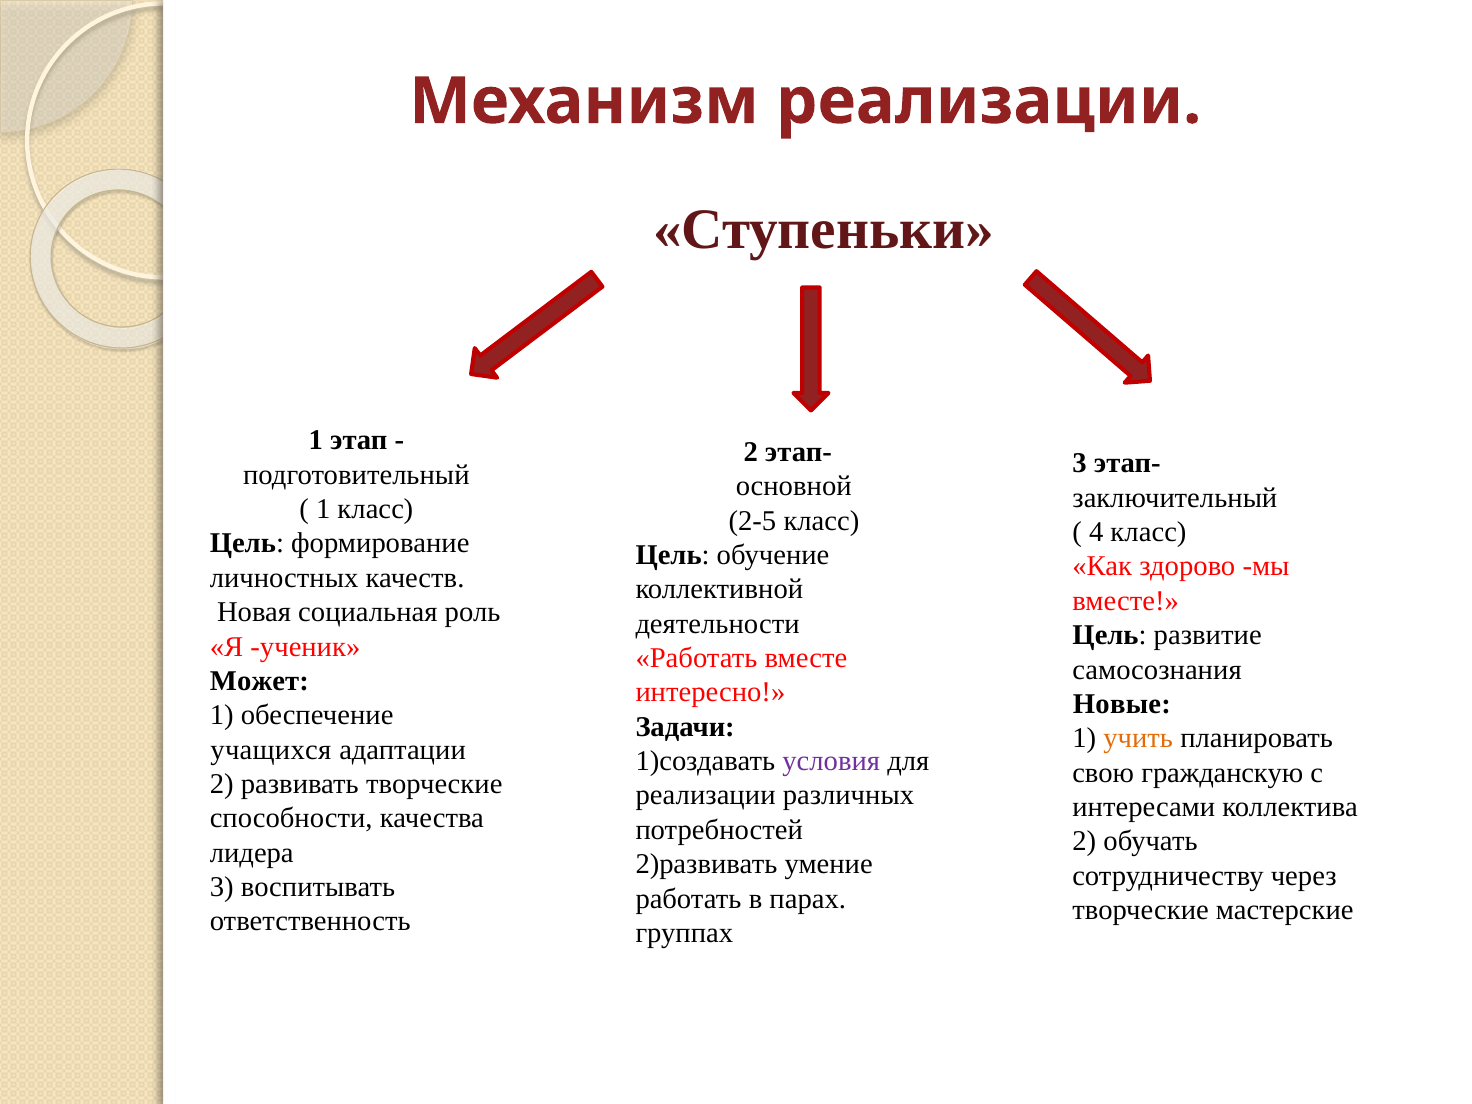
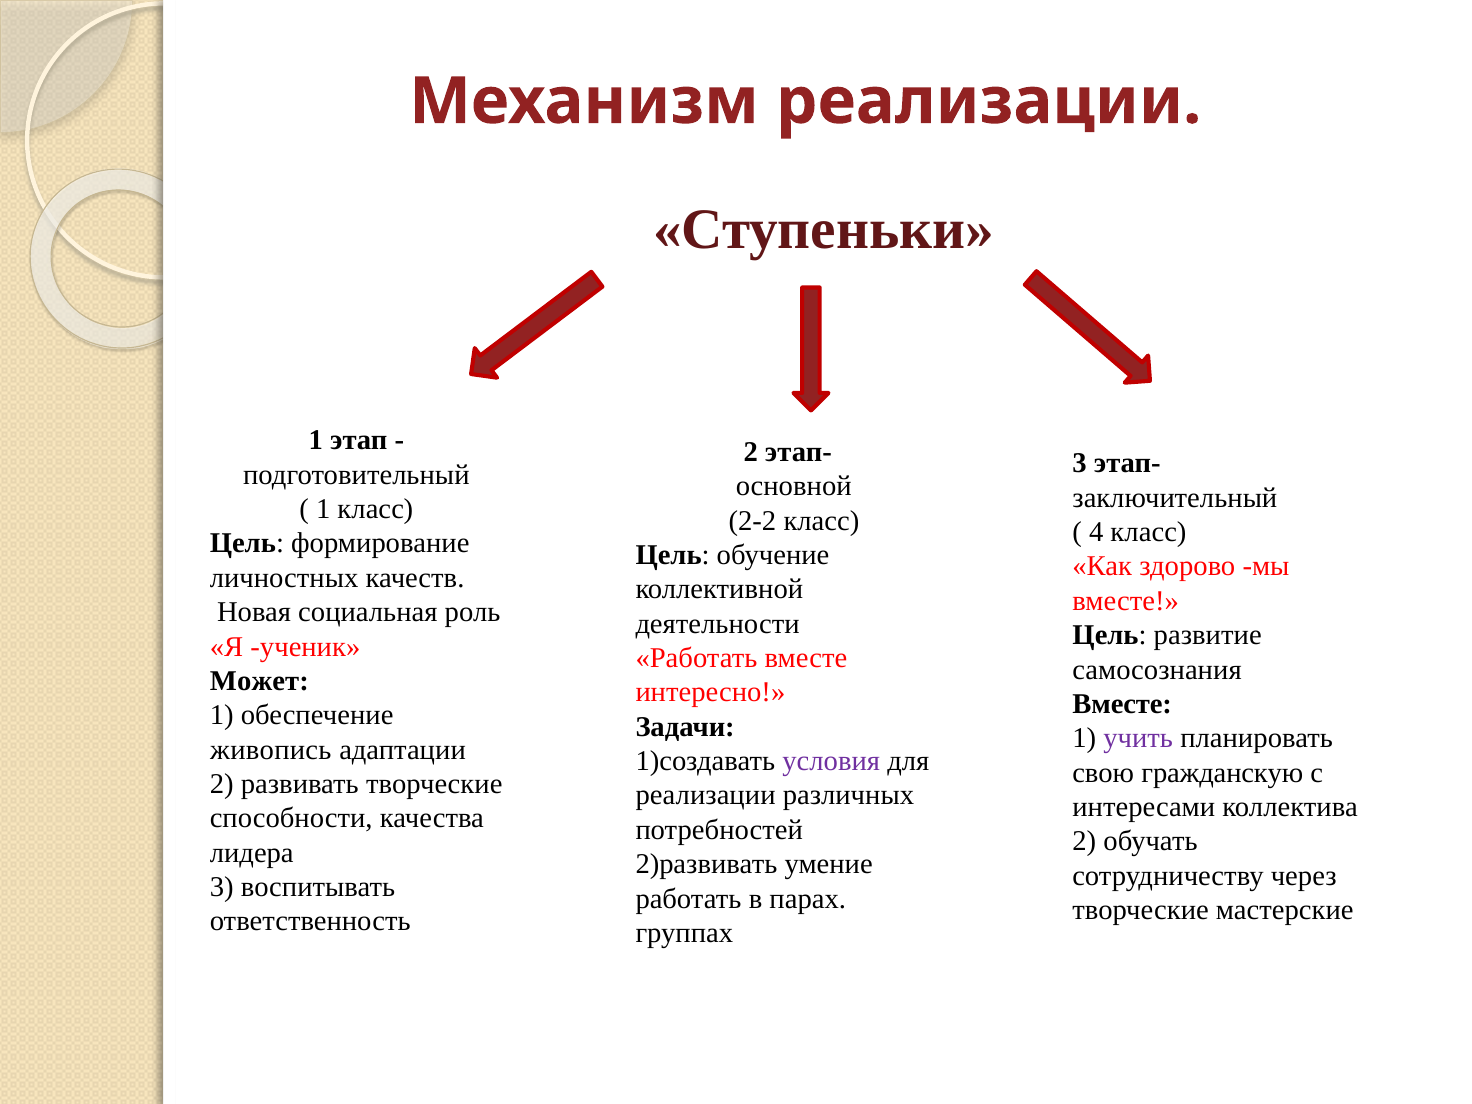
2-5: 2-5 -> 2-2 (752, 521)
Новые: Новые -> Вместе (1122, 704)
учить colour: orange -> purple (1138, 738)
учащихся: учащихся -> живопись (271, 750)
